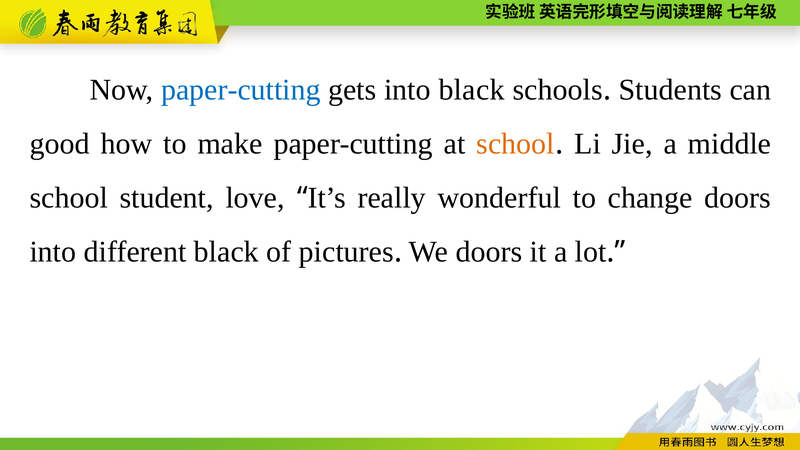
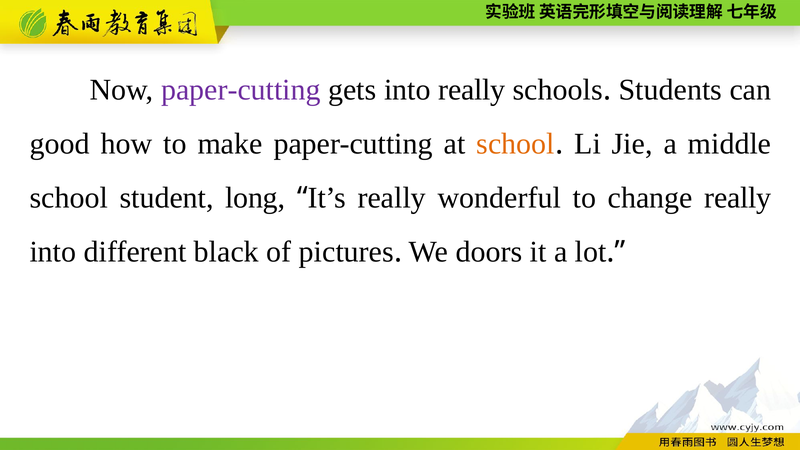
paper-cutting colour: blue -> purple (241, 90)
into black: black -> really (472, 90)
love: love -> long (255, 198)
change doors: doors -> really (738, 198)
